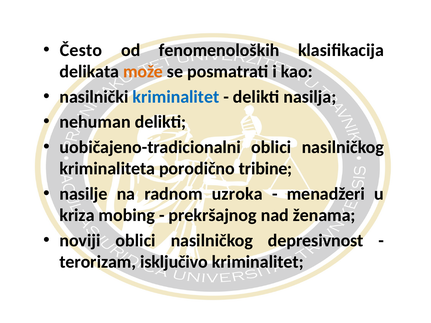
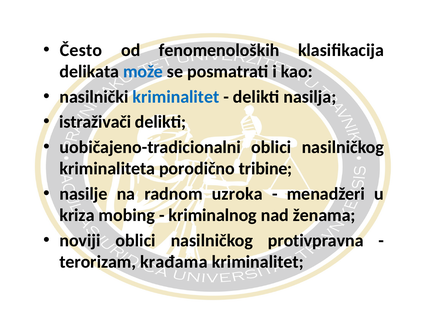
može colour: orange -> blue (143, 72)
nehuman: nehuman -> istraživači (95, 122)
prekršajnog: prekršajnog -> kriminalnog (213, 215)
depresivnost: depresivnost -> protivpravna (316, 241)
isključivo: isključivo -> krađama (174, 262)
